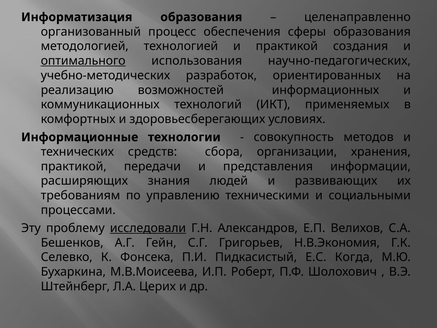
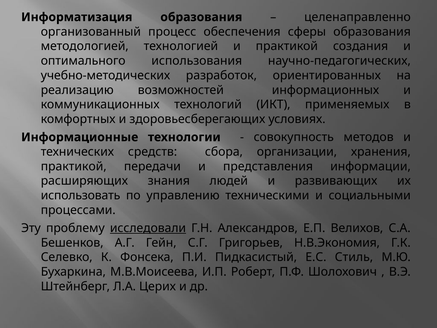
оптимального underline: present -> none (83, 61)
требованиям: требованиям -> использовать (81, 195)
Когда: Когда -> Стиль (354, 257)
